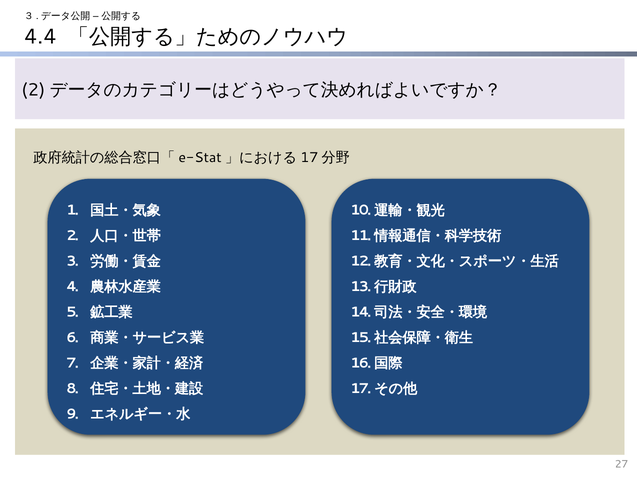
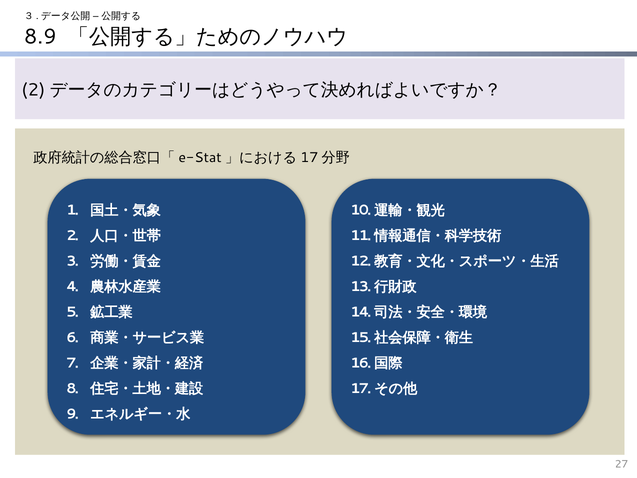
4.4: 4.4 -> 8.9 (40, 37)
